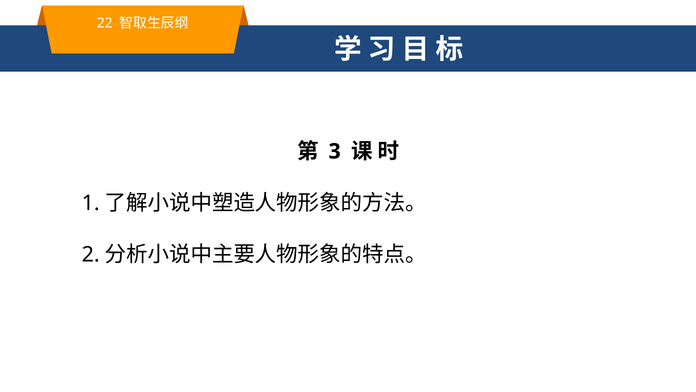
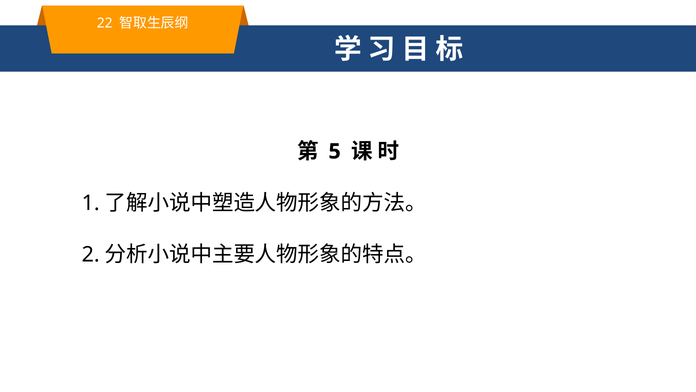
3: 3 -> 5 (335, 151)
